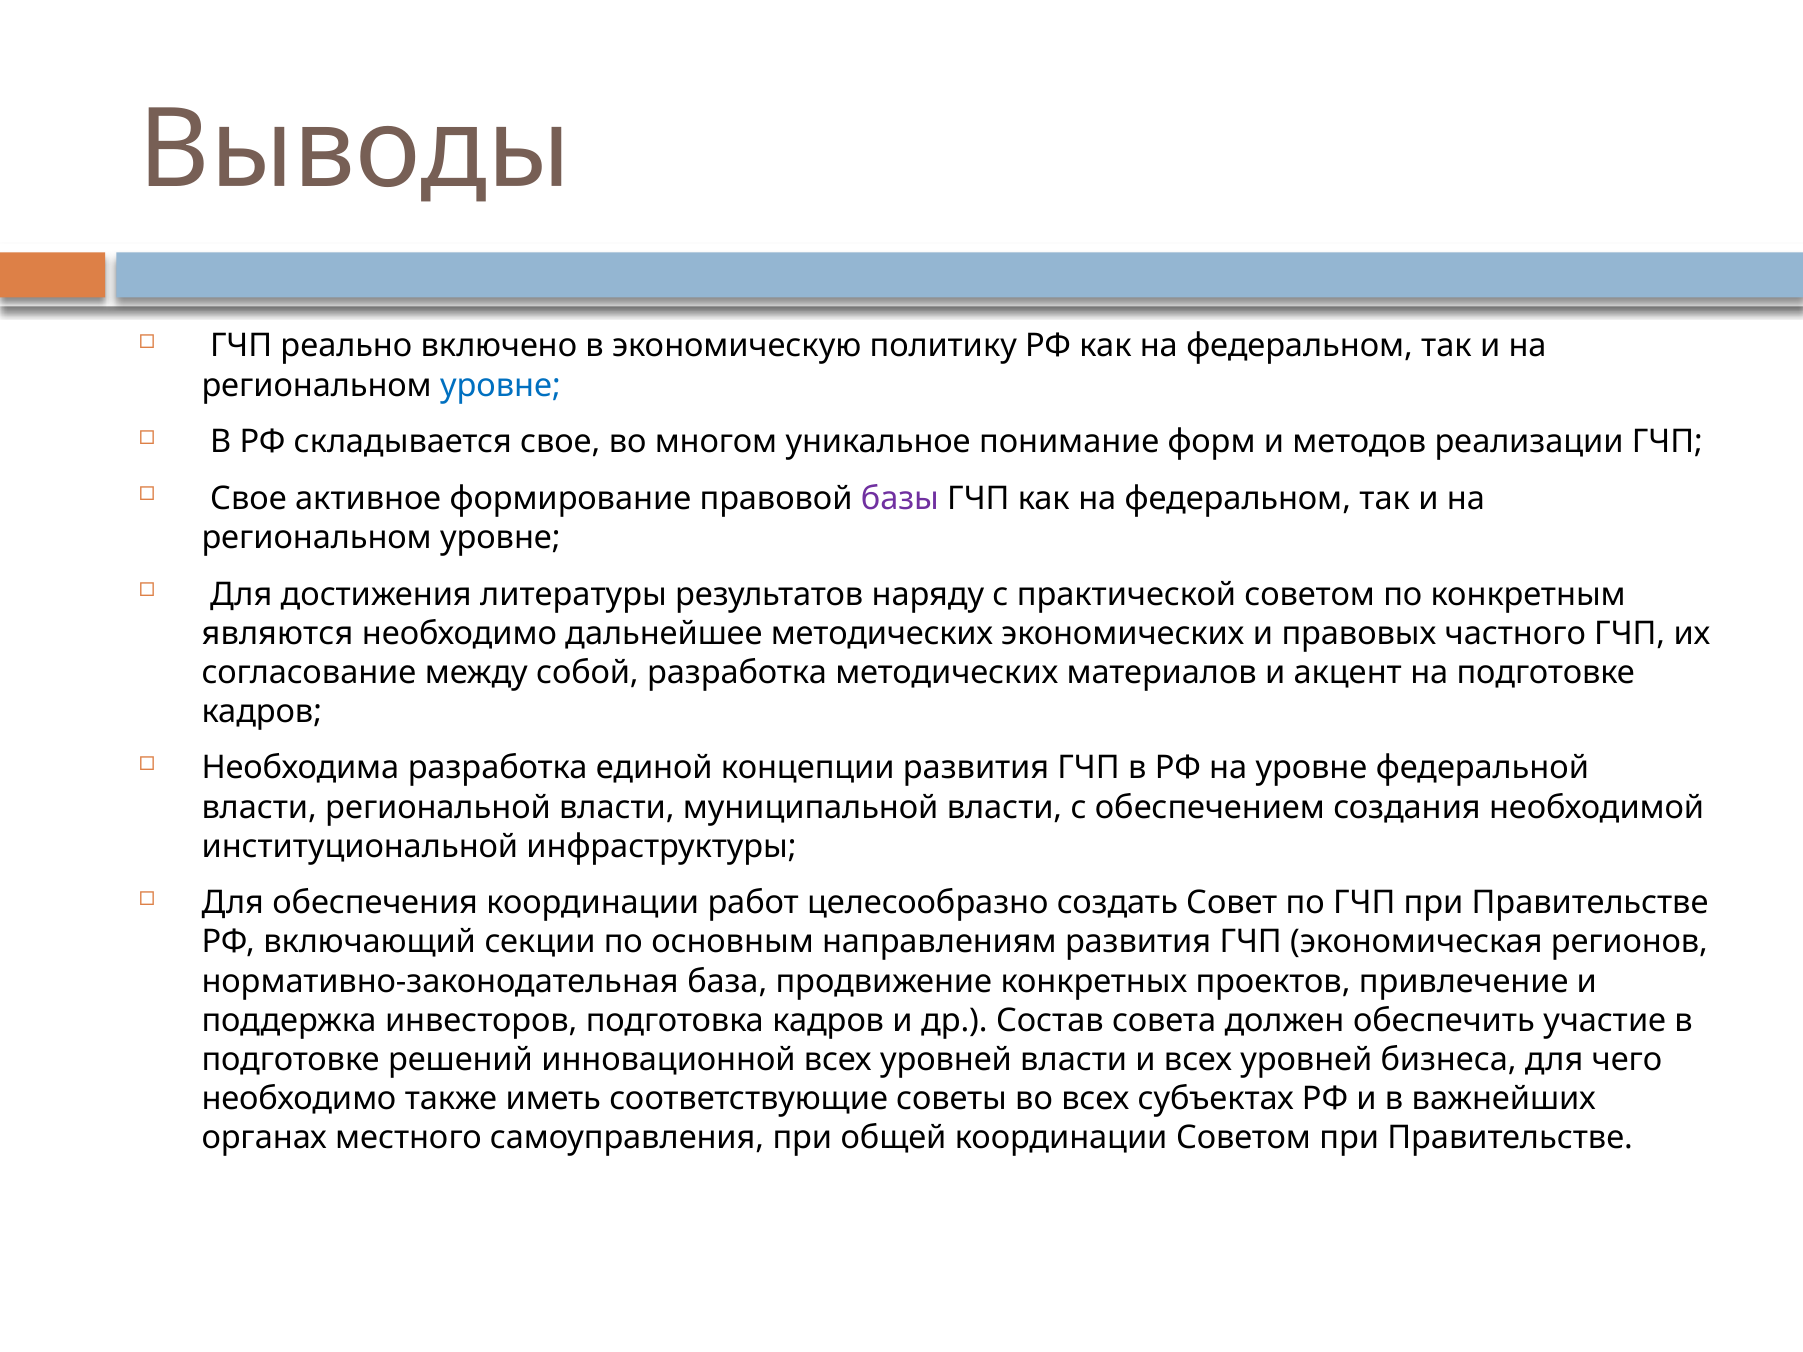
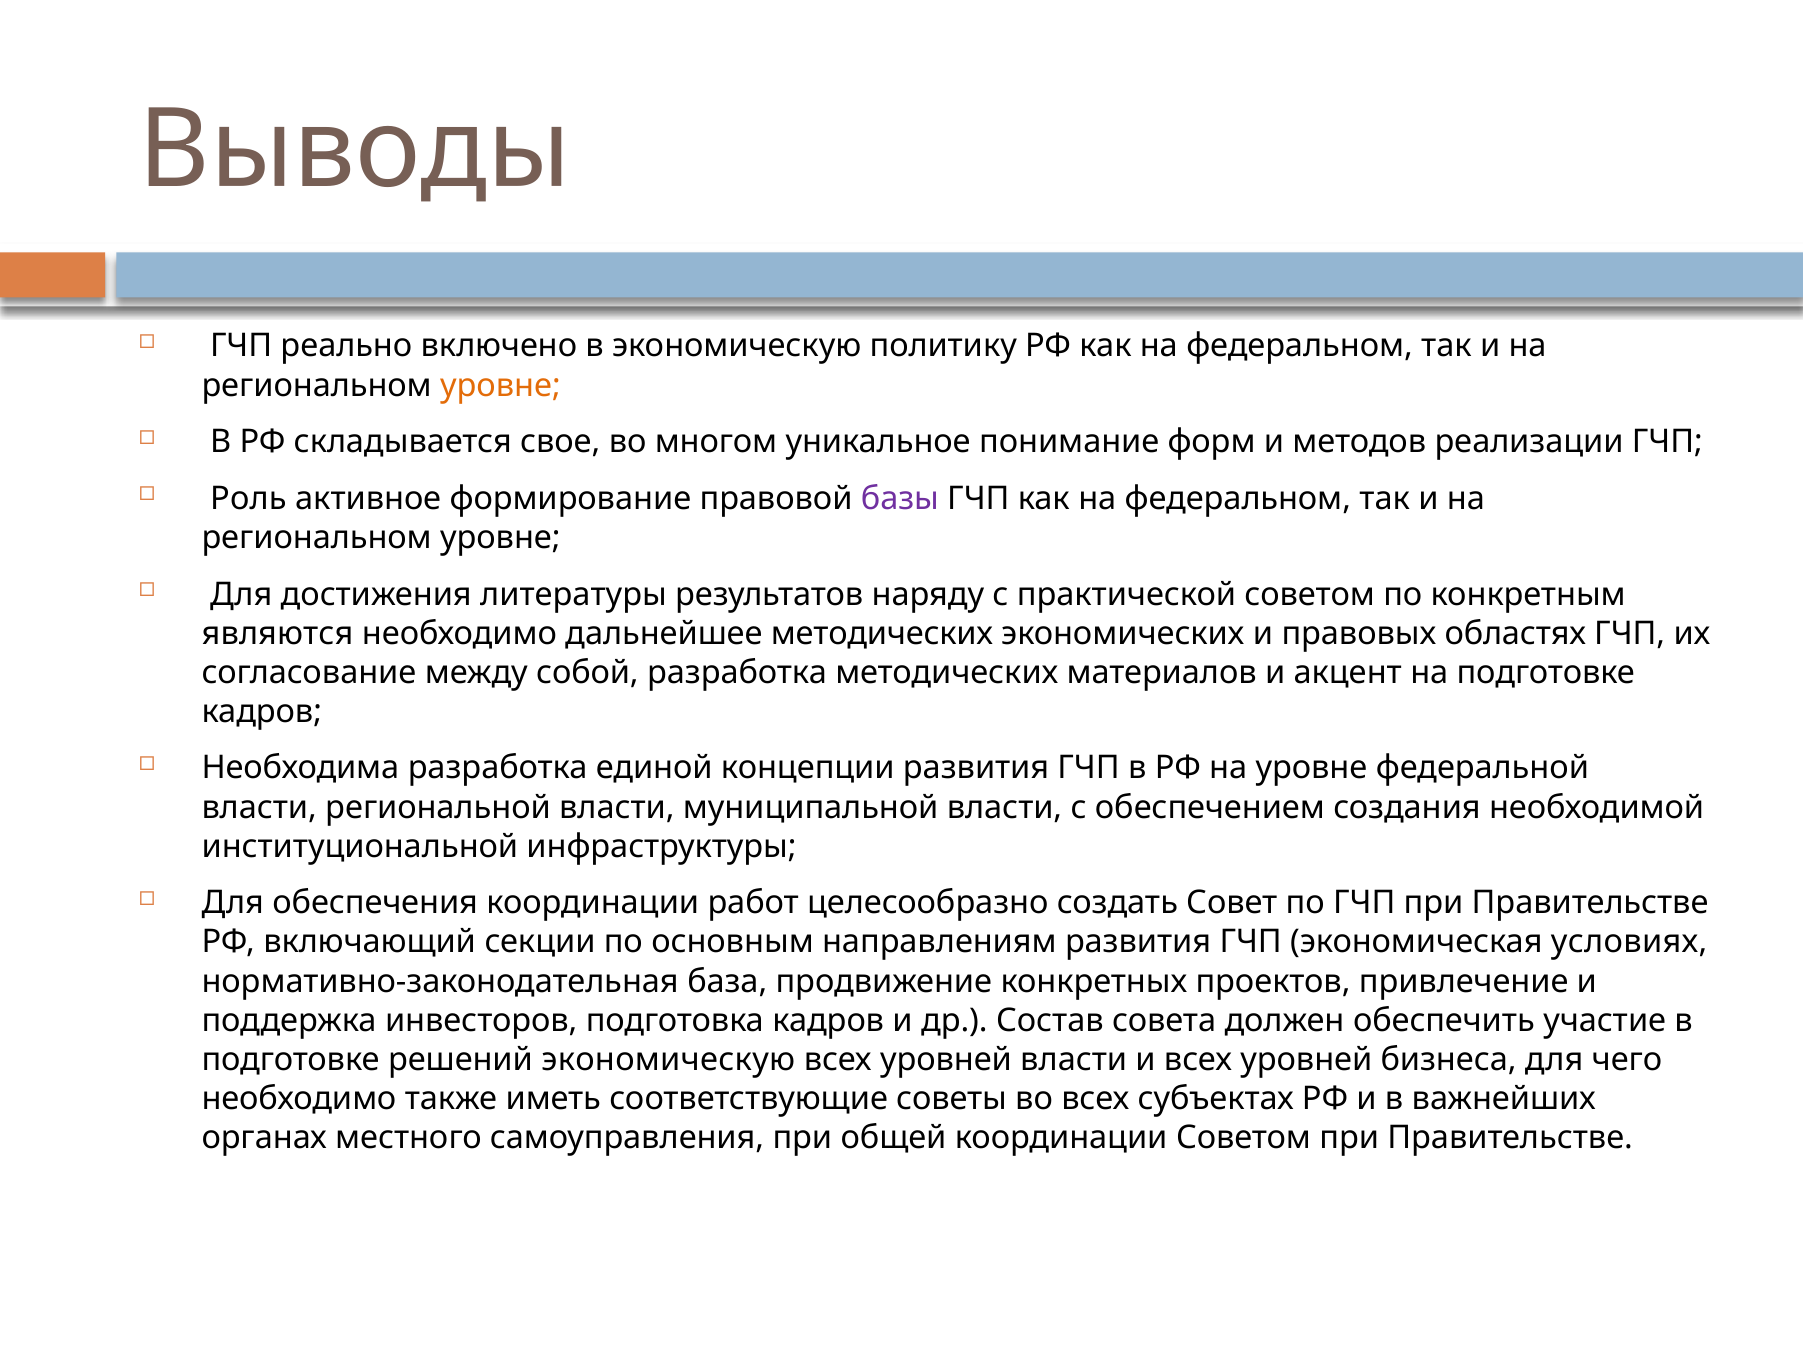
уровне colour: blue -> orange (500, 385)
Свое: Свое -> Роль (248, 499)
частного: частного -> областях (1515, 634)
регионов: регионов -> условиях (1629, 942)
решений инновационной: инновационной -> экономическую (668, 1060)
